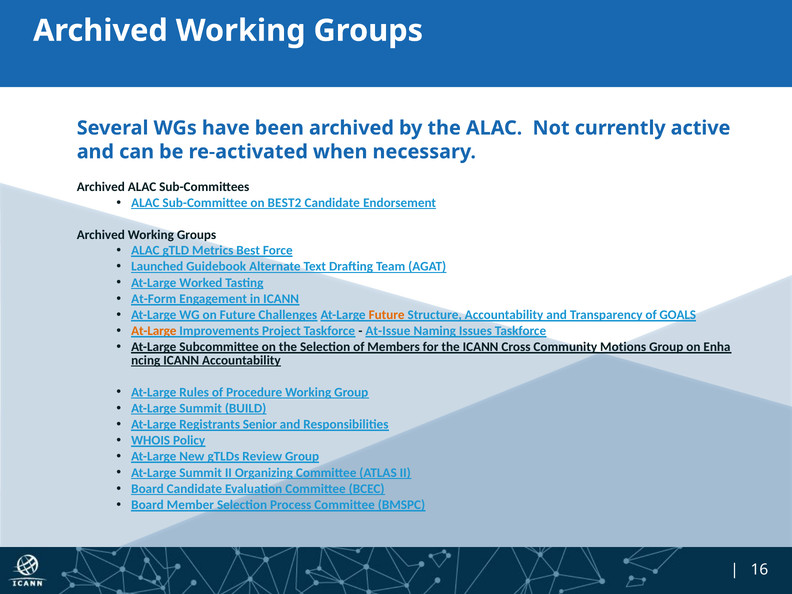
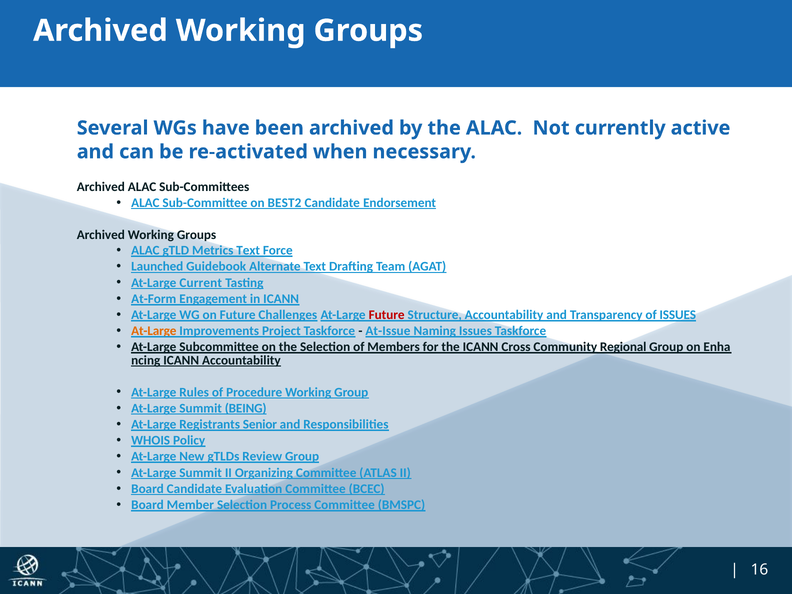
Metrics Best: Best -> Text (248, 251)
Worked: Worked -> Current (201, 283)
Future colour: orange -> red (387, 315)
of GOALS: GOALS -> ISSUES (678, 315)
Motions: Motions -> Regional (623, 347)
BUILD: BUILD -> BEING (246, 408)
